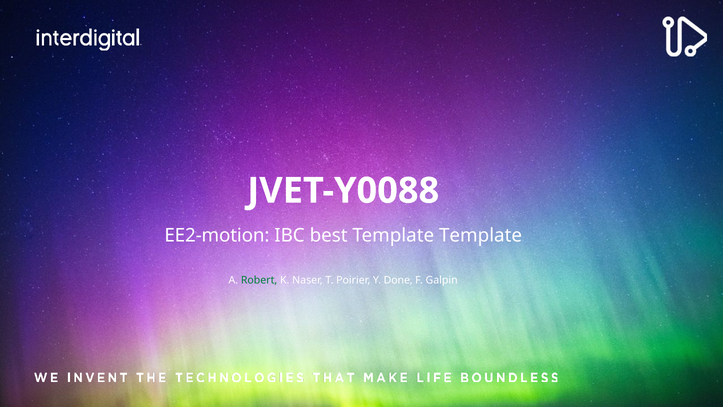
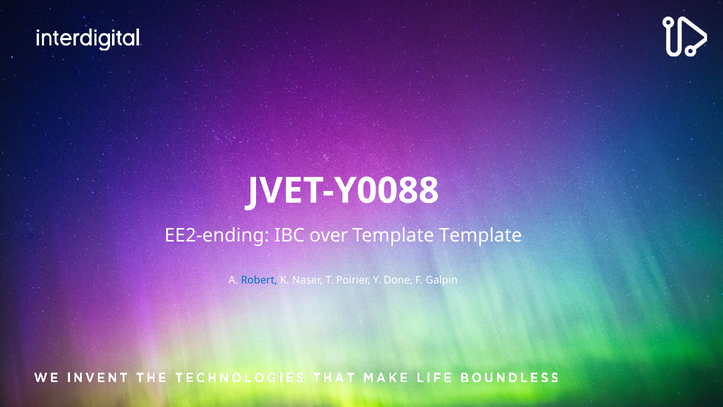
EE2-motion: EE2-motion -> EE2-ending (217, 235)
best: best -> over (329, 235)
Robert colour: green -> blue (259, 280)
